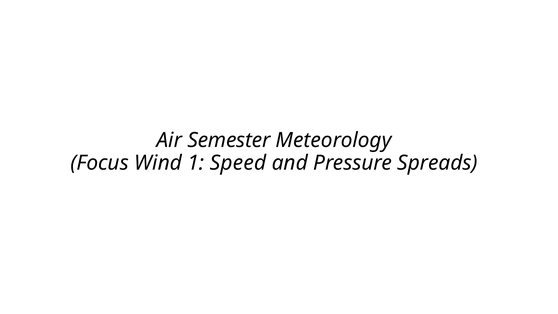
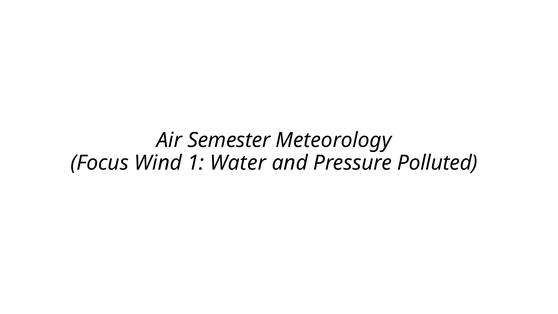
Speed: Speed -> Water (238, 163)
Spreads: Spreads -> Polluted (437, 163)
